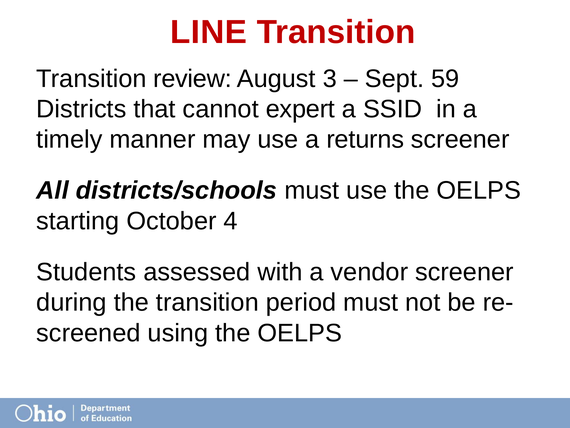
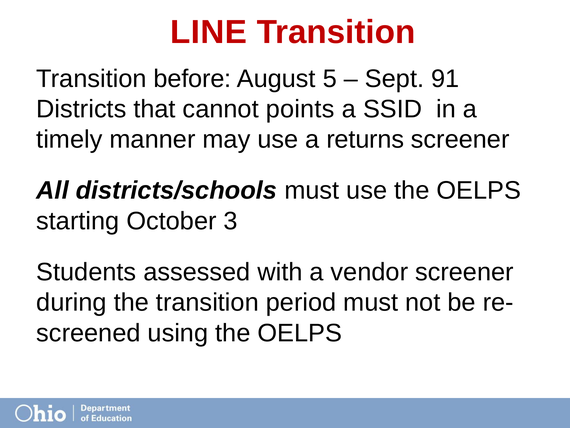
review: review -> before (192, 79)
3: 3 -> 5 (330, 79)
59: 59 -> 91 (445, 79)
expert: expert -> points (300, 109)
4: 4 -> 3 (231, 221)
